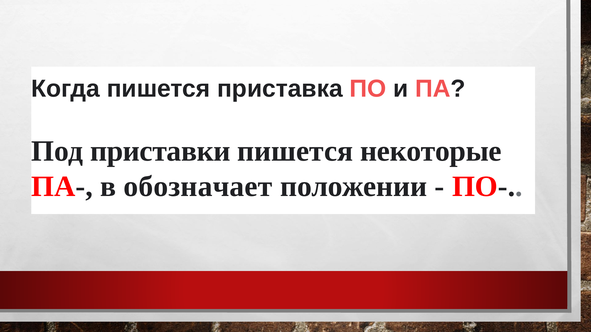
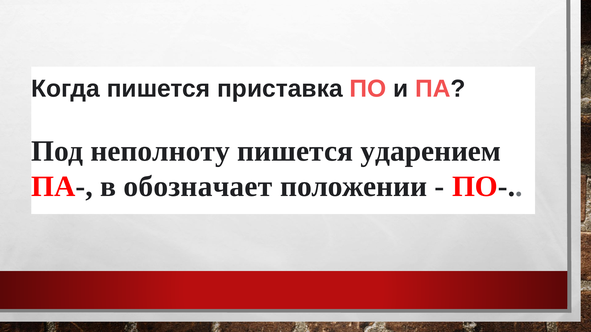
приставки: приставки -> неполноту (160, 151)
некоторые: некоторые -> ударением (431, 151)
